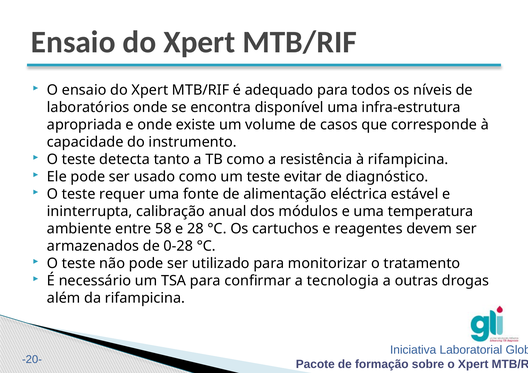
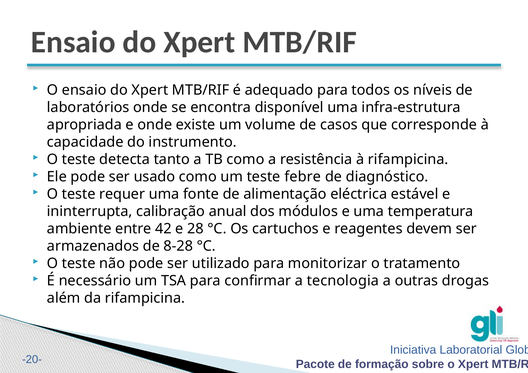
evitar: evitar -> febre (303, 177)
58: 58 -> 42 (163, 229)
0-28: 0-28 -> 8-28 (178, 246)
